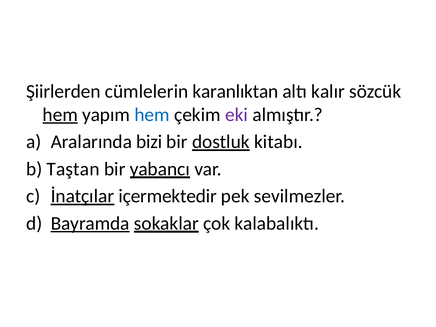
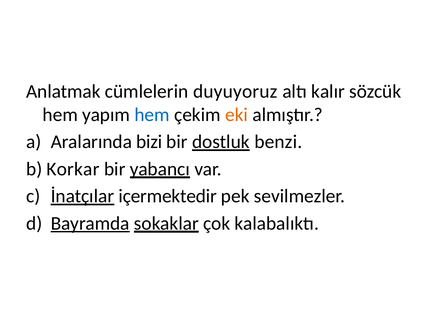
Şiirlerden: Şiirlerden -> Anlatmak (63, 91)
karanlıktan: karanlıktan -> duyuyoruz (235, 91)
hem underline: present -> none (60, 115)
eki colour: purple -> orange (237, 115)
kitabı: kitabı -> benzi (278, 142)
Taştan: Taştan -> Korkar (73, 169)
